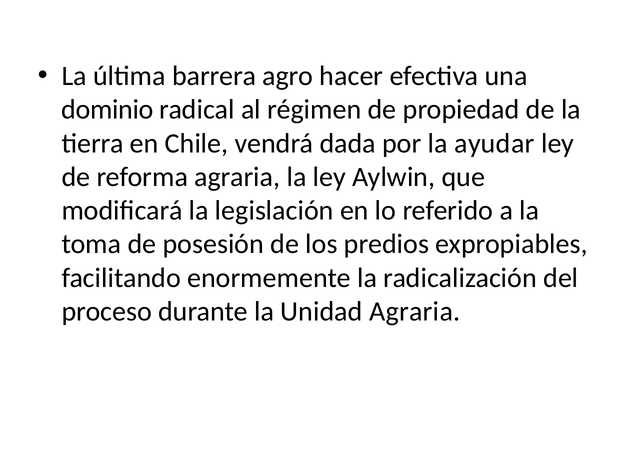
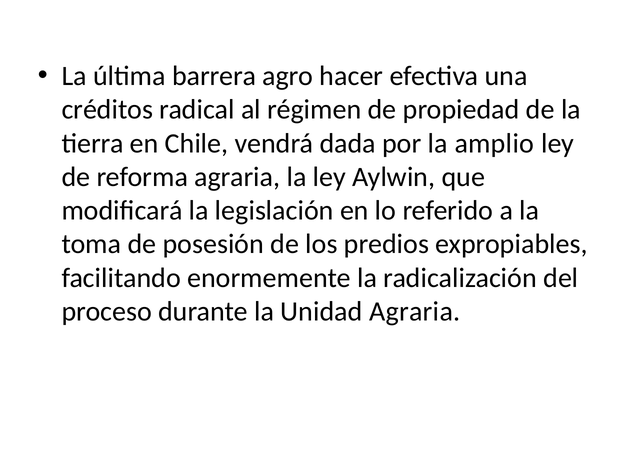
dominio: dominio -> créditos (107, 110)
ayudar: ayudar -> amplio (494, 143)
